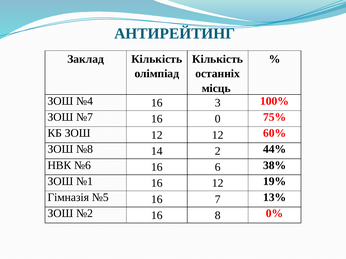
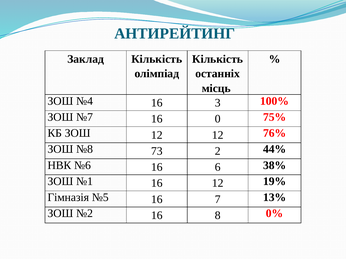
60%: 60% -> 76% (275, 133)
14: 14 -> 73 (157, 151)
